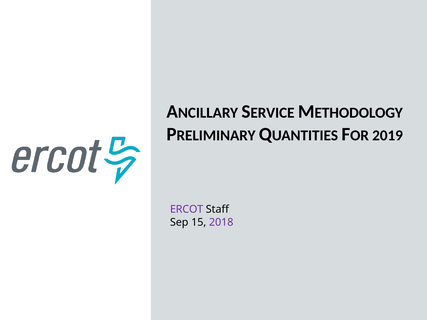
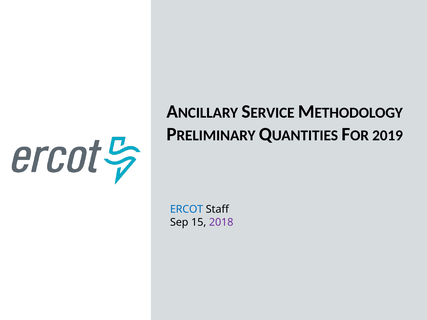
ERCOT colour: purple -> blue (187, 210)
